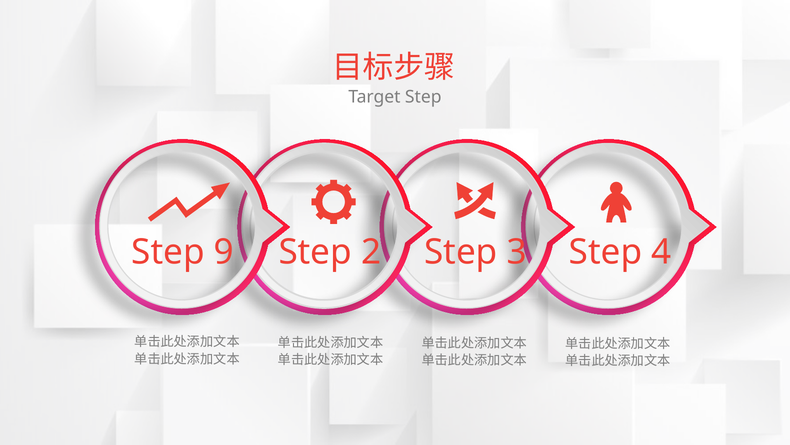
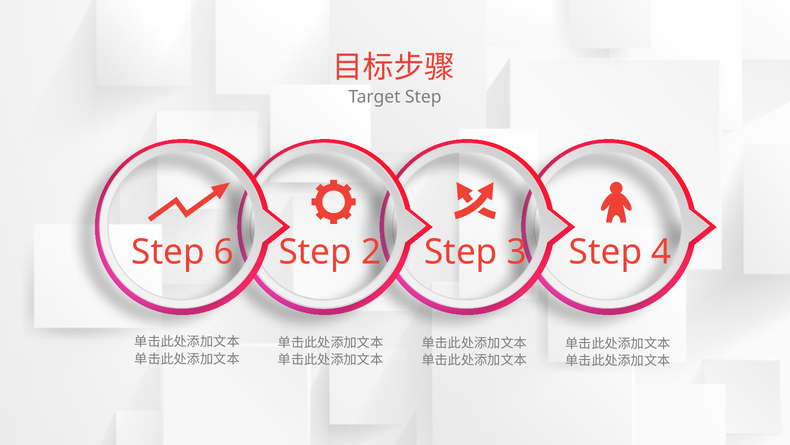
9: 9 -> 6 (224, 252)
